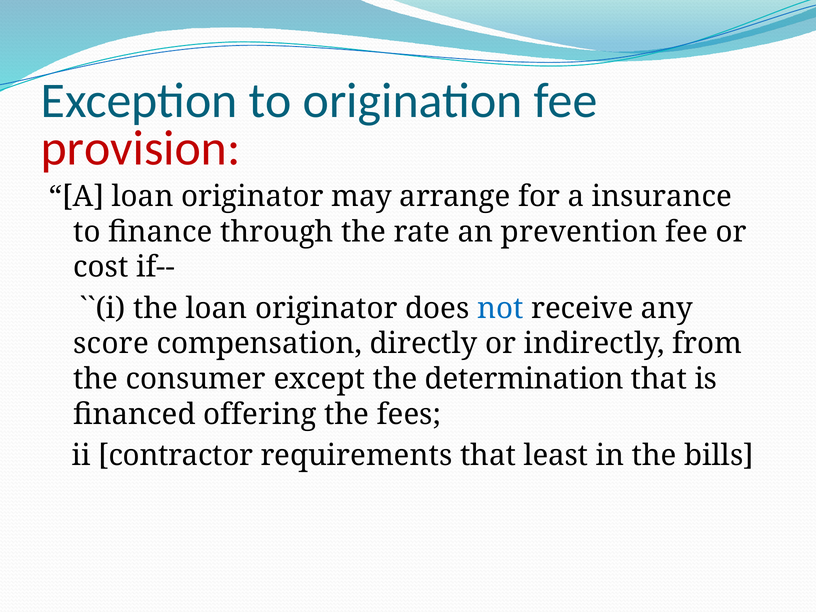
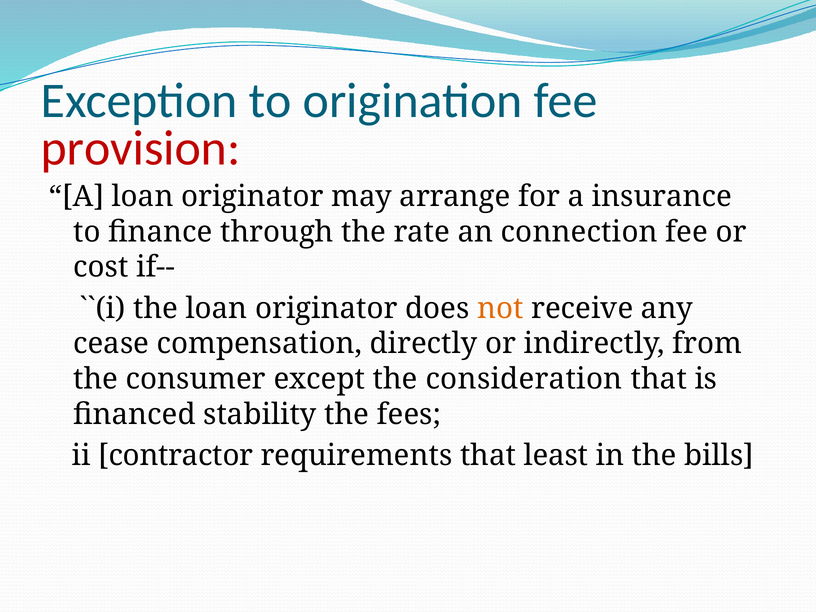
prevention: prevention -> connection (579, 232)
not colour: blue -> orange (500, 308)
score: score -> cease (111, 344)
determination: determination -> consideration (524, 379)
offering: offering -> stability (260, 414)
